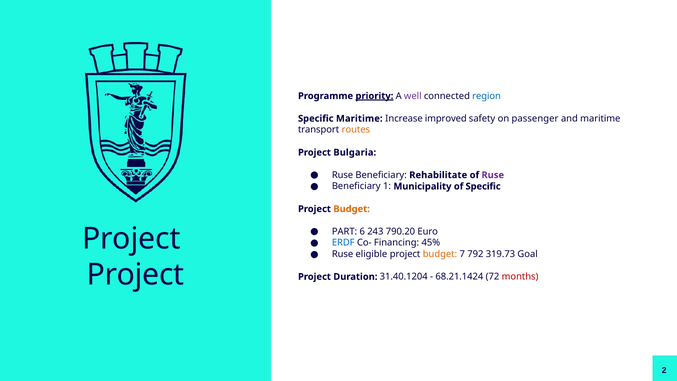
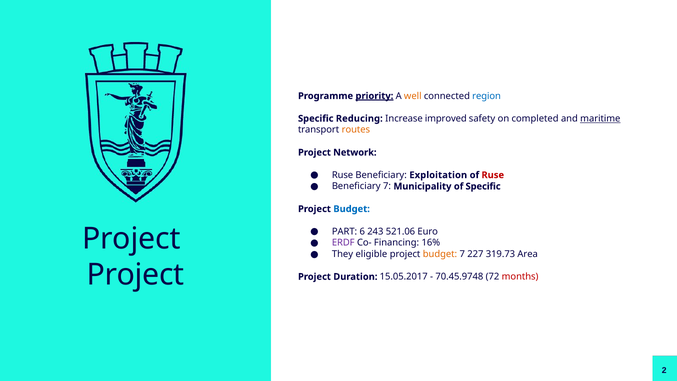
well colour: purple -> orange (413, 96)
Specific Maritime: Maritime -> Reducing (359, 118)
passenger: passenger -> completed (535, 118)
maritime underline: none -> present (600, 118)
Bulgaria: Bulgaria -> Network (355, 152)
Rehabilitate: Rehabilitate -> Exploitation (438, 175)
Ruse colour: purple -> red (493, 175)
Beneficiary 1: 1 -> 7 (387, 186)
Budget colour: orange -> blue (352, 209)
790.20: 790.20 -> 521.06 (400, 231)
ERDF colour: blue -> purple (343, 243)
45%: 45% -> 16% (431, 243)
Ruse: Ruse -> They (343, 254)
792: 792 -> 227 (475, 254)
Goal: Goal -> Area (528, 254)
31.40.1204: 31.40.1204 -> 15.05.2017 (404, 277)
68.21.1424: 68.21.1424 -> 70.45.9748 (459, 277)
